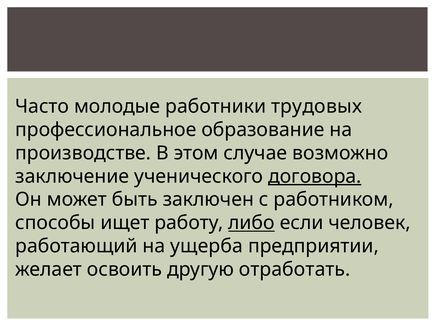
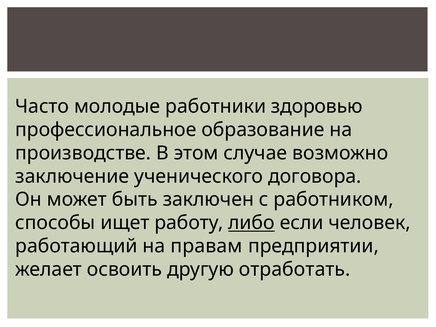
трудовых: трудовых -> здоровью (317, 107)
договора underline: present -> none (315, 176)
ущерба: ущерба -> правам (207, 246)
